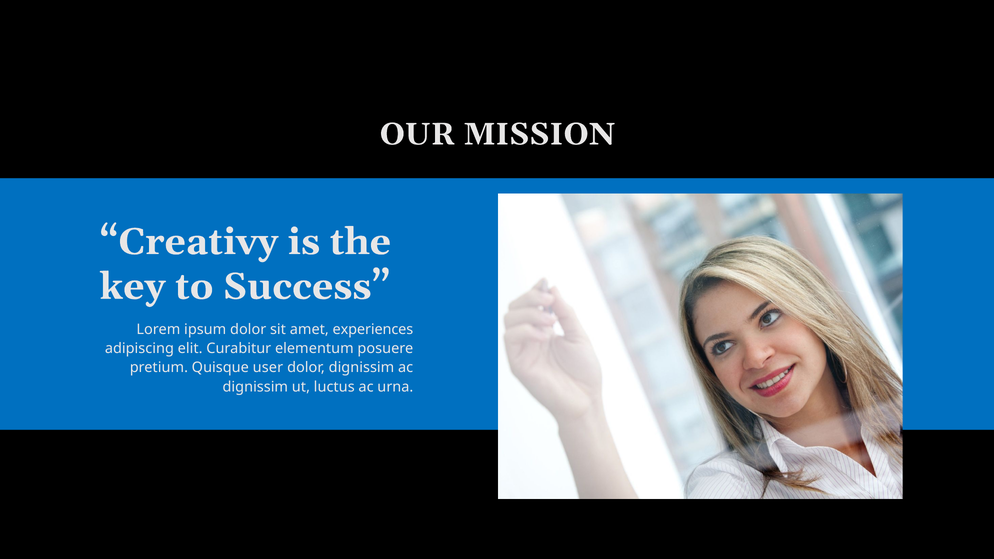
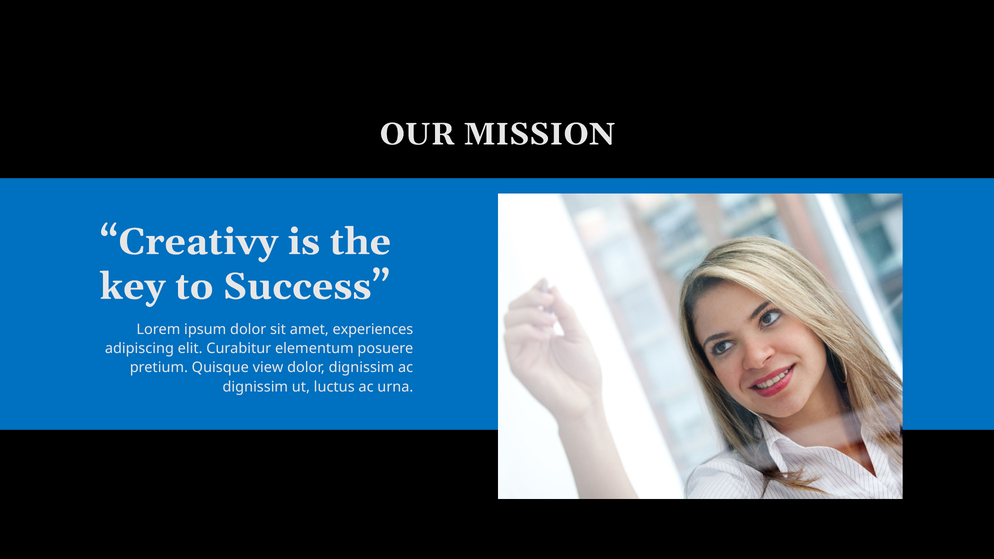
user: user -> view (268, 368)
